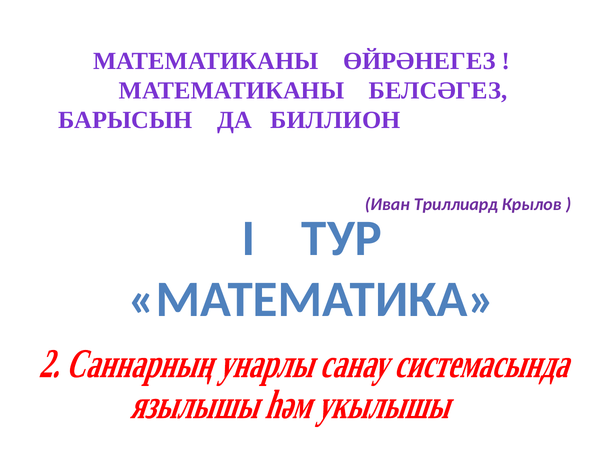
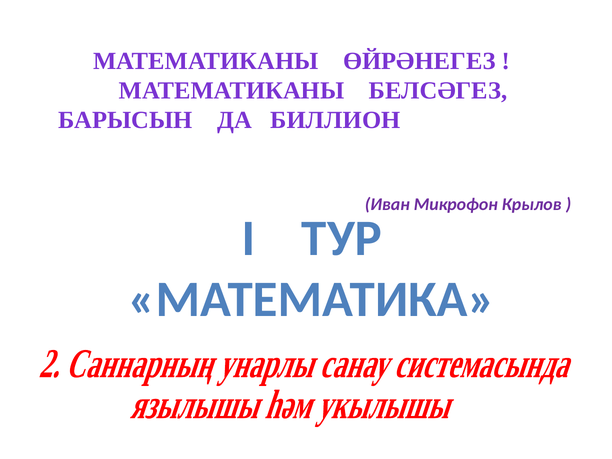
Триллиард: Триллиард -> Микрофон (456, 204)
